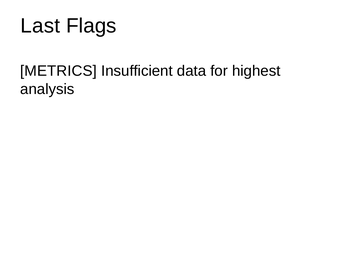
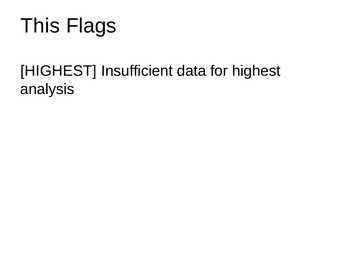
Last: Last -> This (40, 26)
METRICS: METRICS -> HIGHEST (59, 71)
